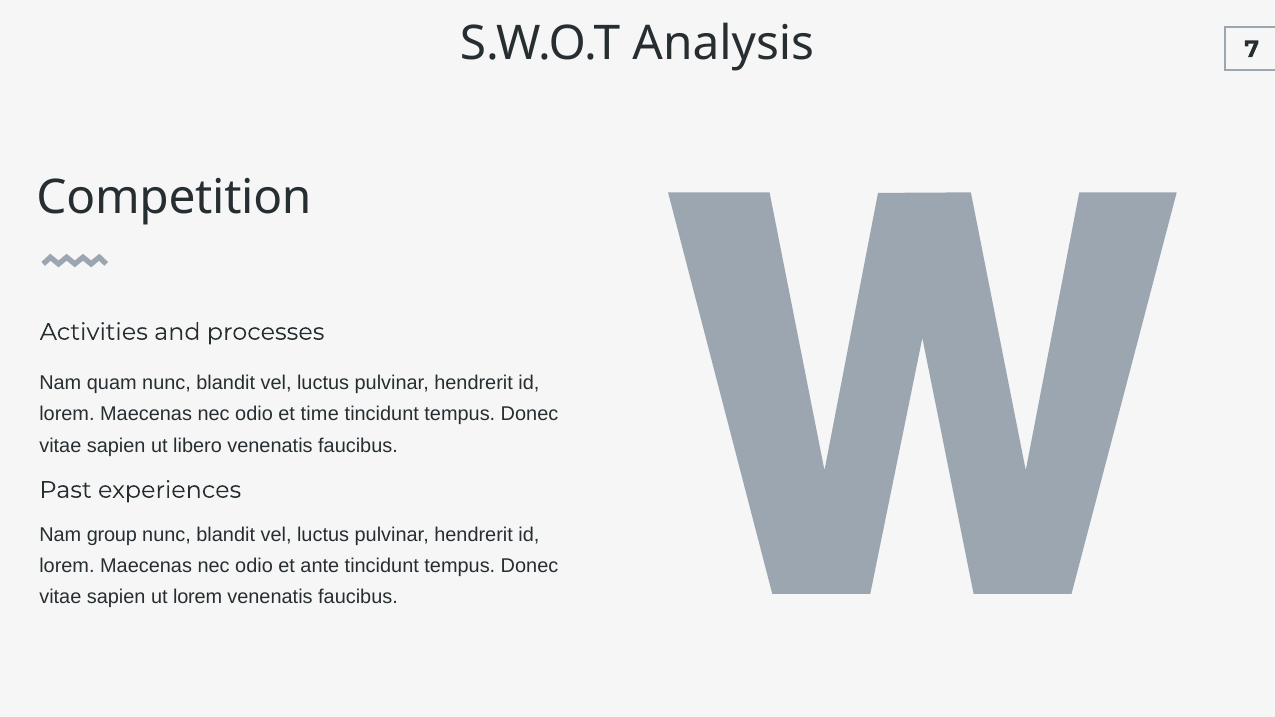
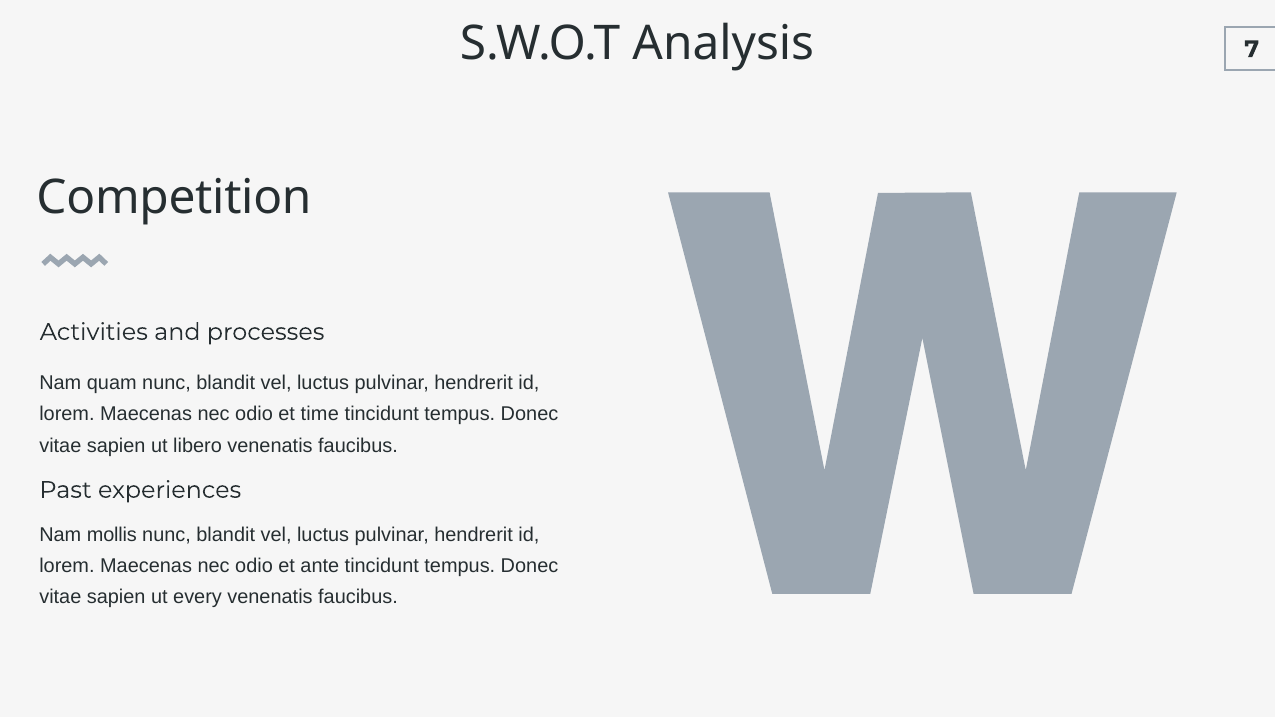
group: group -> mollis (112, 535)
ut lorem: lorem -> every (198, 597)
